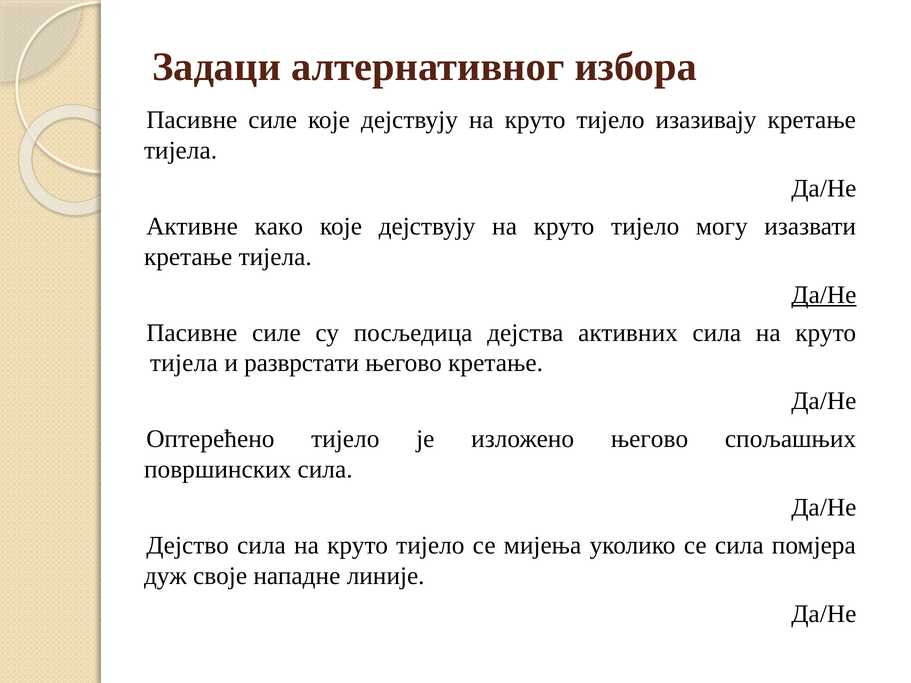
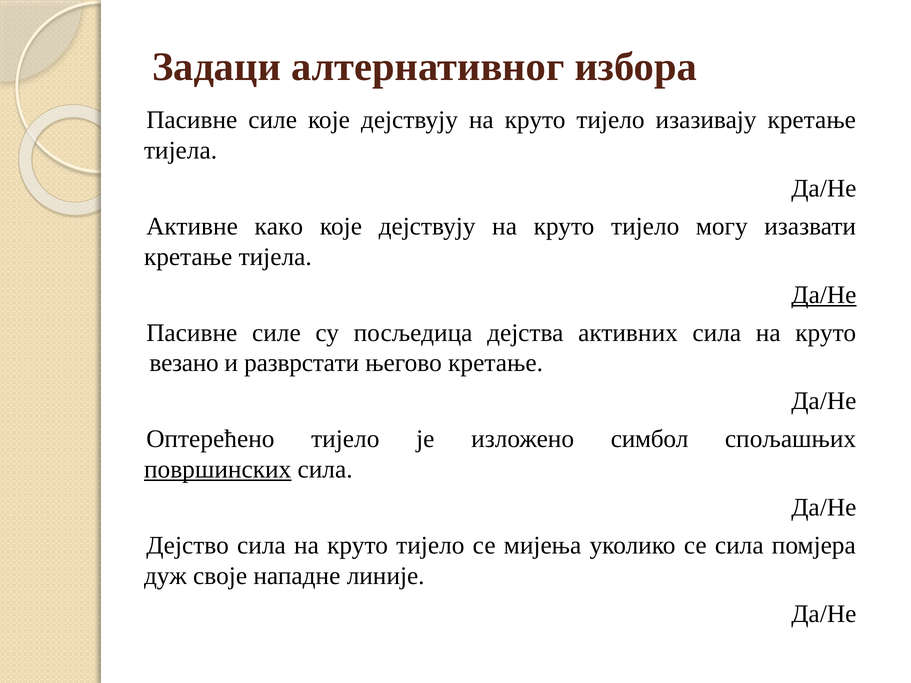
тијела: тијела -> везано (184, 363)
изложено његово: његово -> симбол (650, 439)
површинских underline: none -> present (218, 470)
